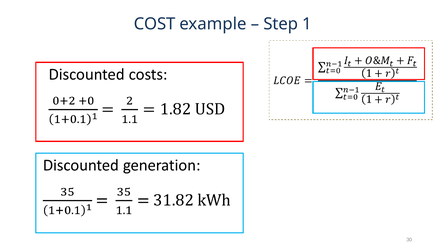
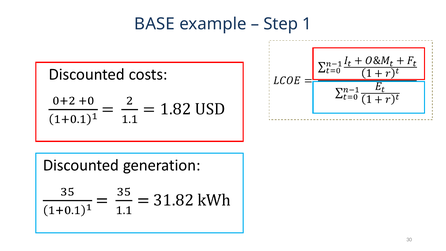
COST: COST -> BASE (155, 24)
